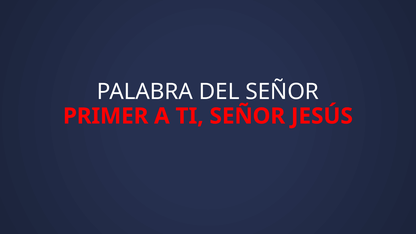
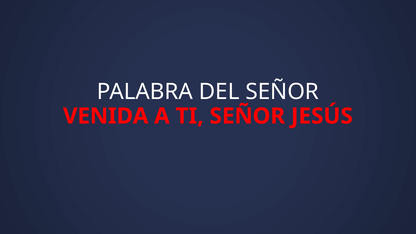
PRIMER: PRIMER -> VENIDA (106, 116)
